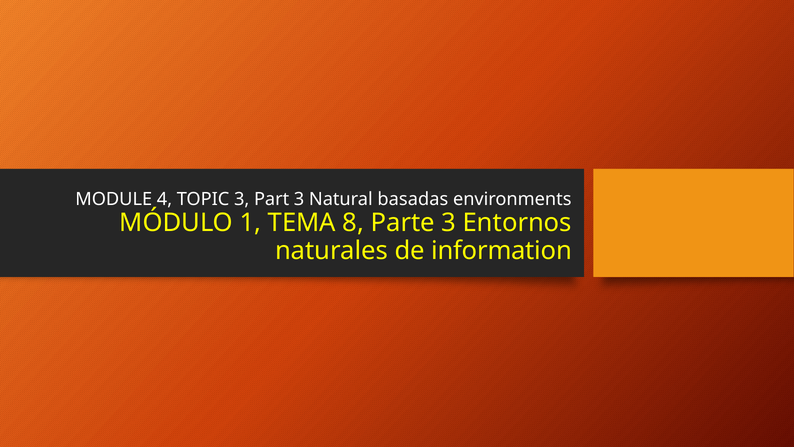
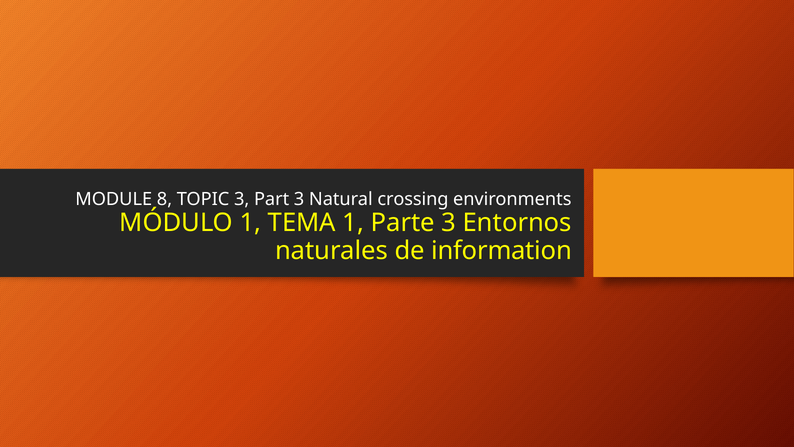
4: 4 -> 8 (164, 199)
basadas: basadas -> crossing (413, 199)
TEMA 8: 8 -> 1 (353, 223)
